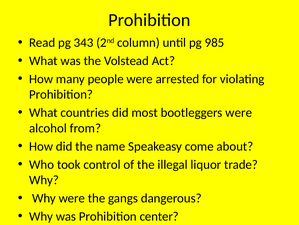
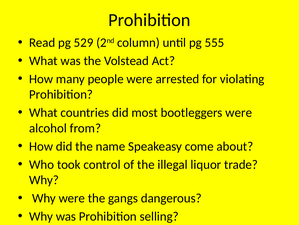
343: 343 -> 529 (84, 43)
985: 985 -> 555 (215, 43)
center: center -> selling (159, 216)
